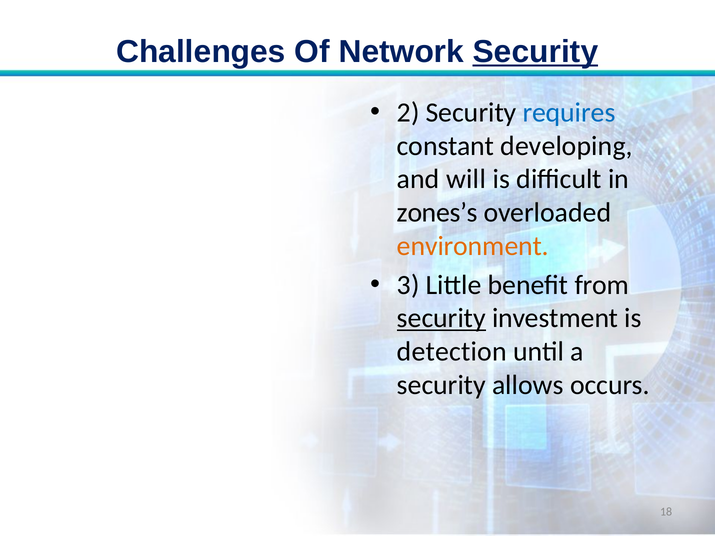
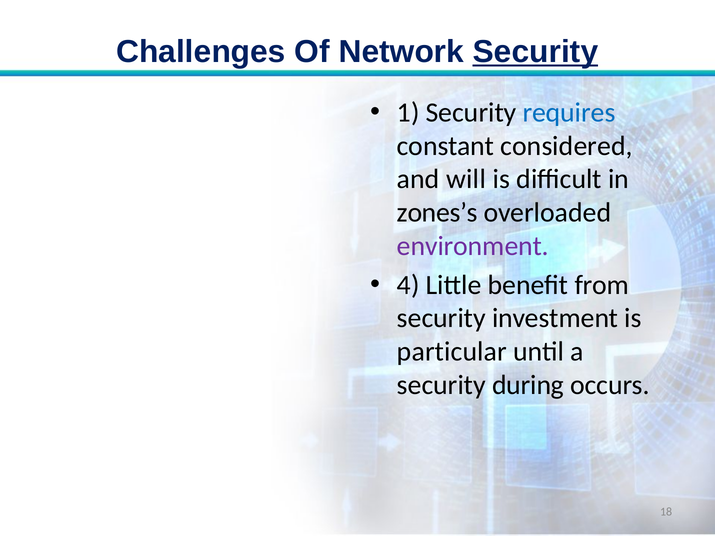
2: 2 -> 1 (408, 113)
developing: developing -> considered (567, 146)
environment colour: orange -> purple (473, 246)
3: 3 -> 4 (408, 285)
security underline: present -> none (441, 318)
detection: detection -> particular (452, 352)
allows: allows -> during (528, 385)
